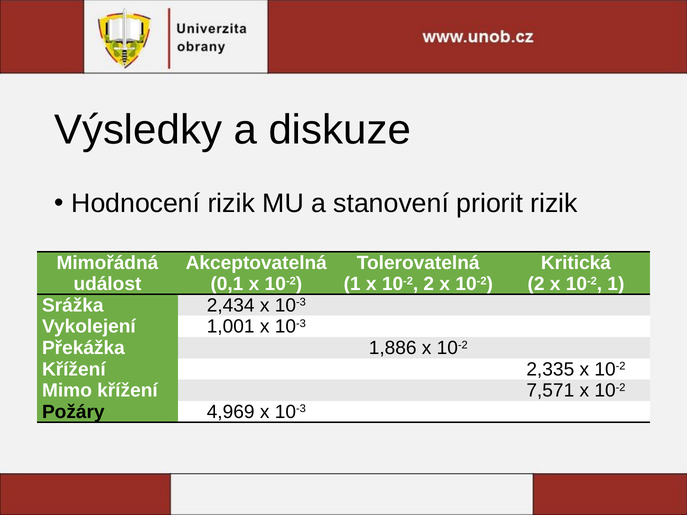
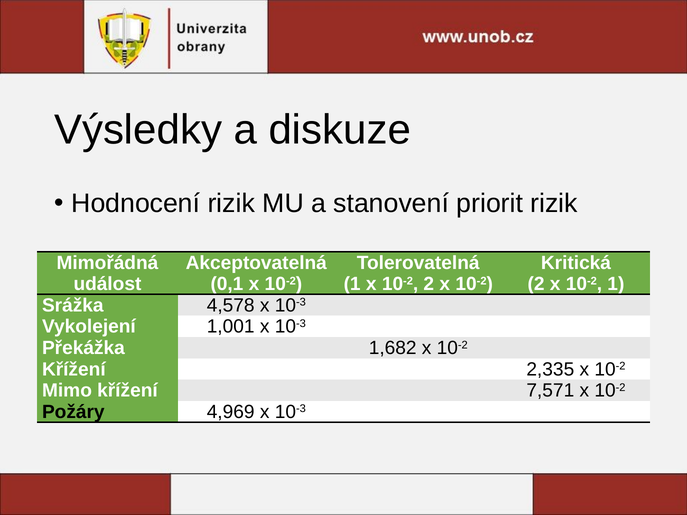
2,434: 2,434 -> 4,578 (231, 305)
1,886: 1,886 -> 1,682 (393, 348)
